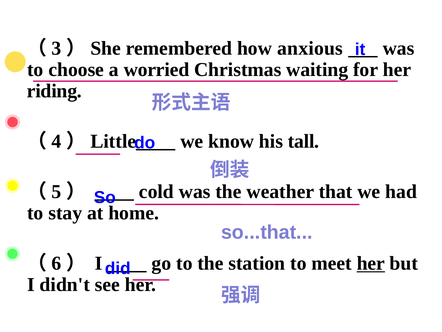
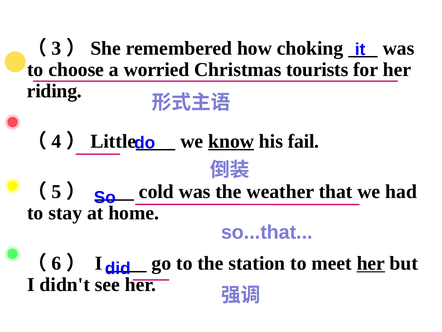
anxious: anxious -> choking (310, 48)
waiting: waiting -> tourists (317, 70)
know underline: none -> present (231, 141)
tall: tall -> fail (304, 141)
